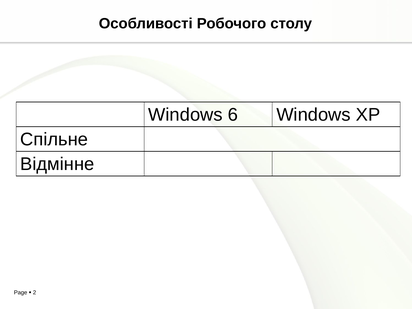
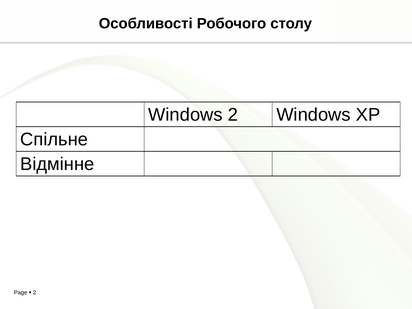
Windows 6: 6 -> 2 (233, 115)
